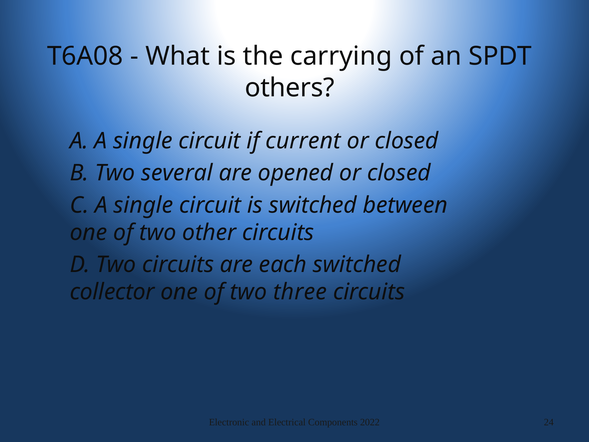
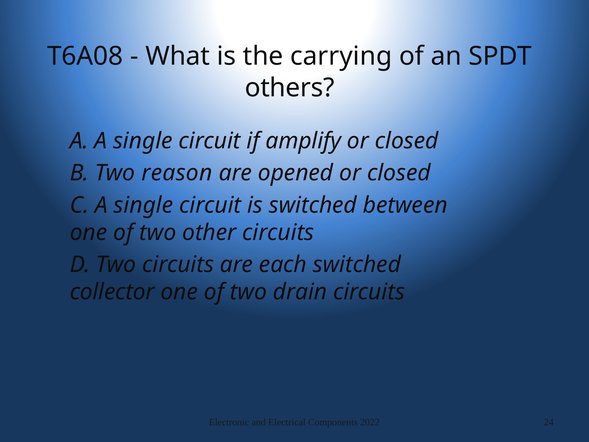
current: current -> amplify (303, 141)
several: several -> reason (177, 173)
three: three -> drain (300, 292)
